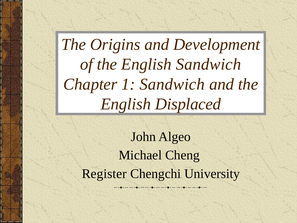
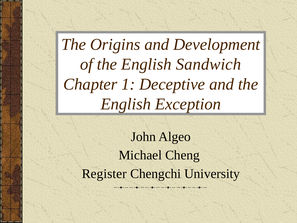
1 Sandwich: Sandwich -> Deceptive (172, 84)
Displaced: Displaced -> Exception (188, 104)
